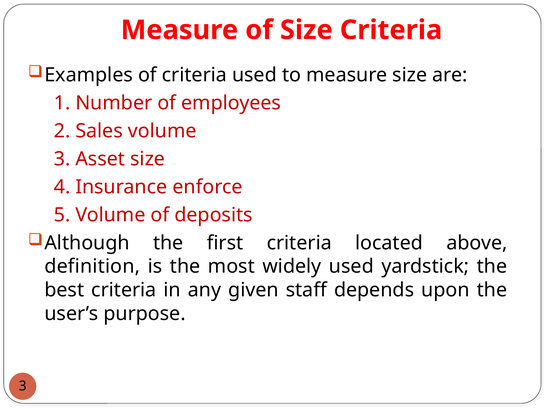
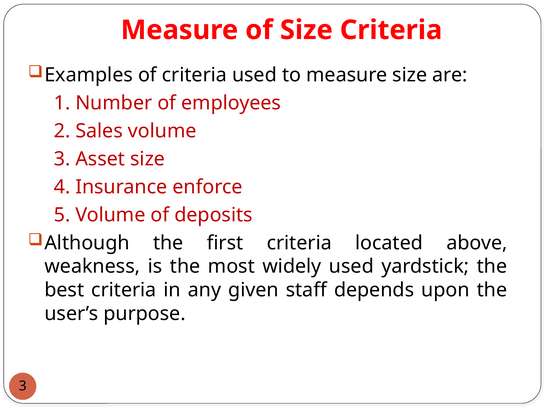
definition: definition -> weakness (92, 266)
